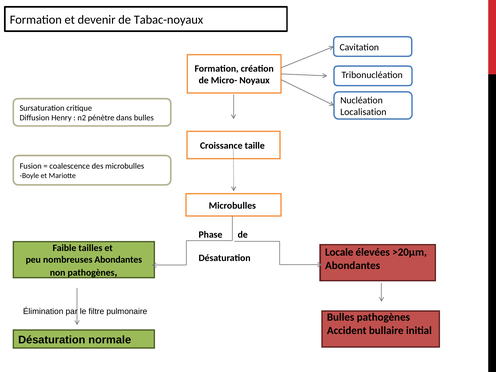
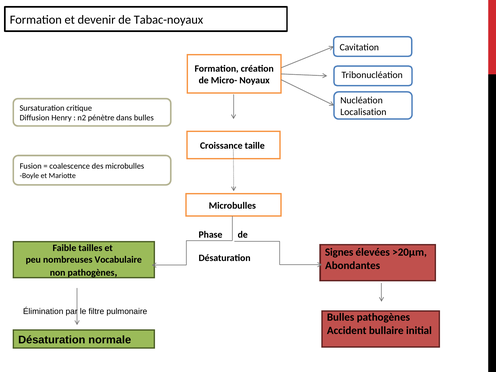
Locale: Locale -> Signes (339, 252)
nombreuses Abondantes: Abondantes -> Vocabulaire (118, 260)
